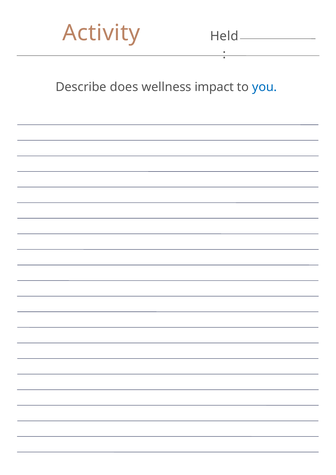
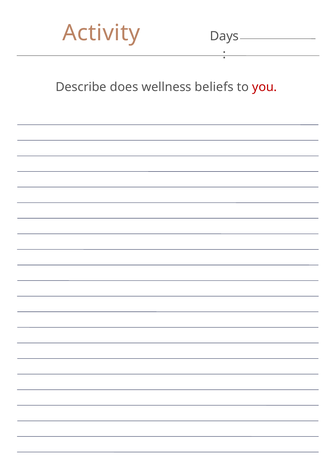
Held: Held -> Days (224, 36)
impact: impact -> beliefs (214, 87)
you colour: blue -> red (265, 87)
